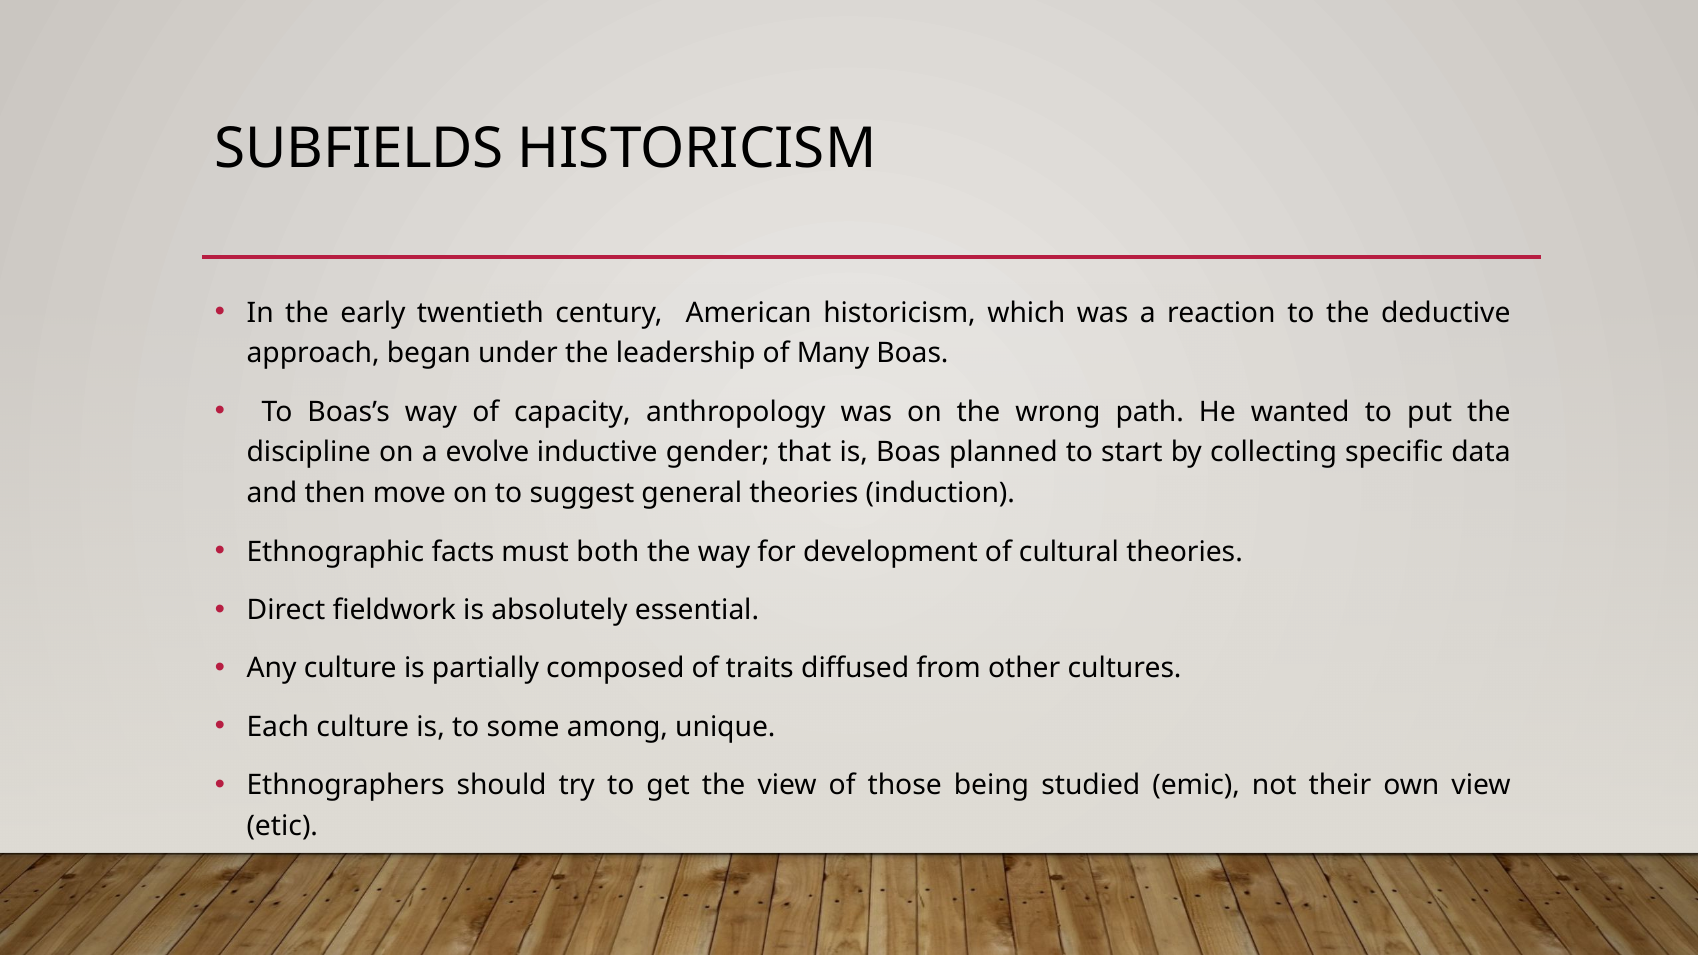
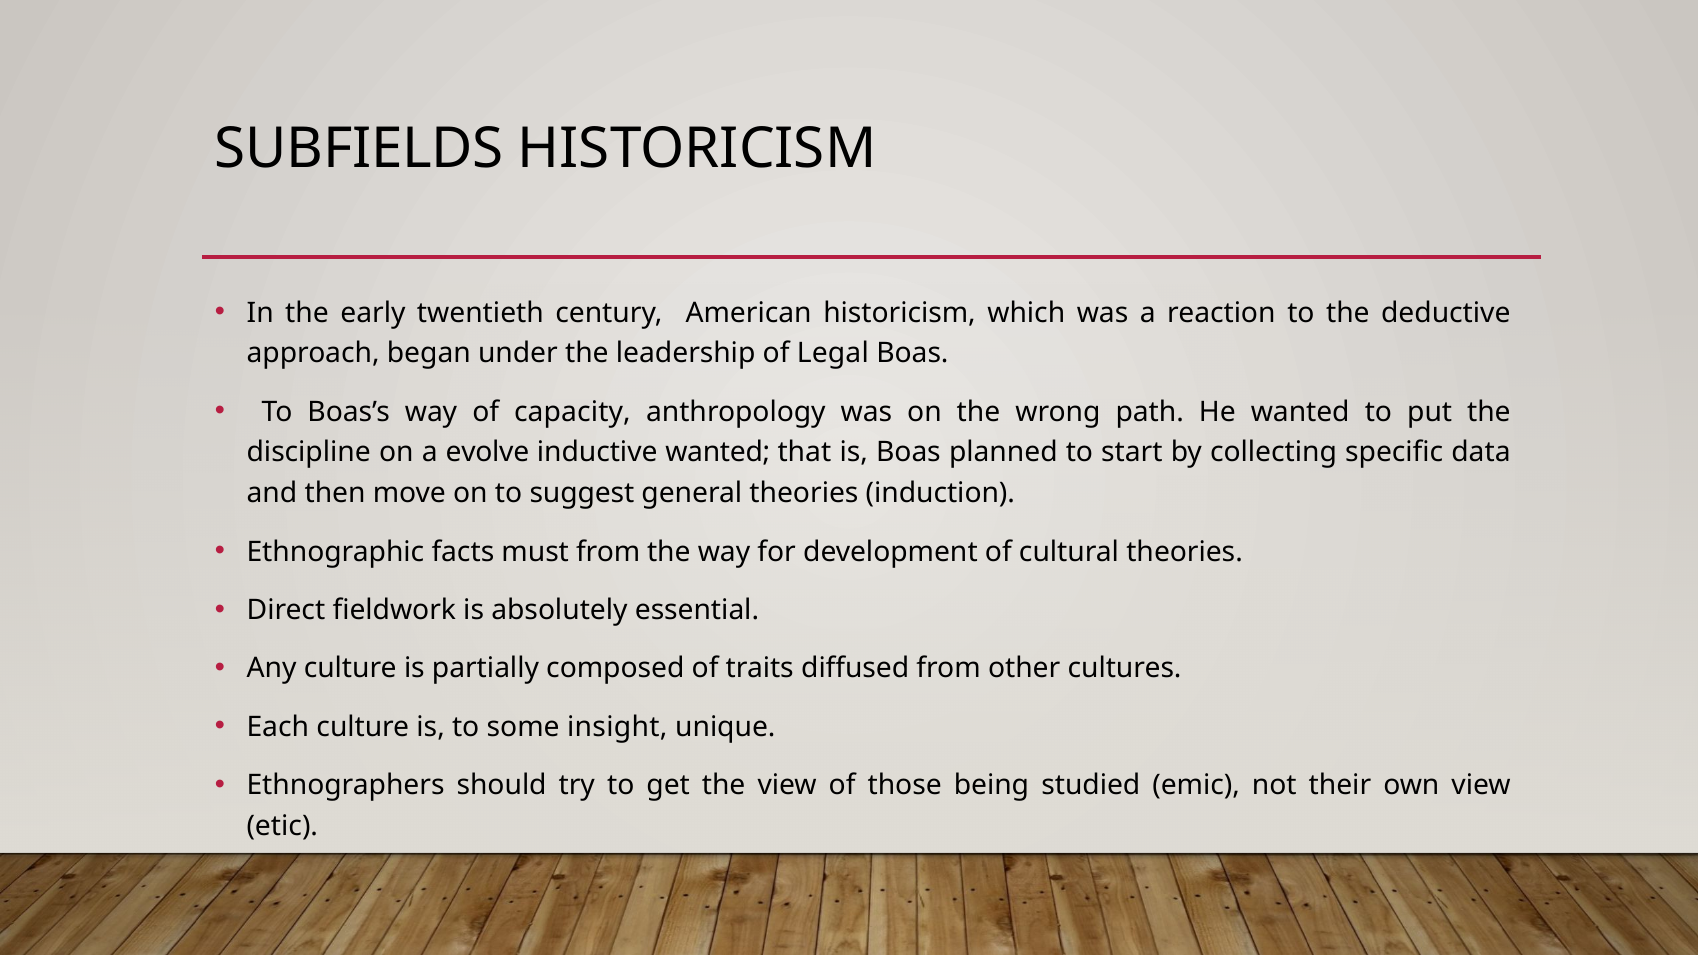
Many: Many -> Legal (833, 354)
inductive gender: gender -> wanted (718, 453)
must both: both -> from (608, 552)
among: among -> insight (617, 727)
